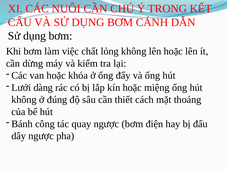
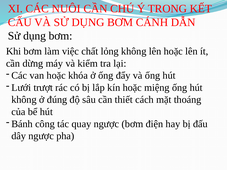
dàng: dàng -> trượt (43, 88)
